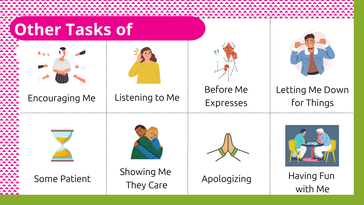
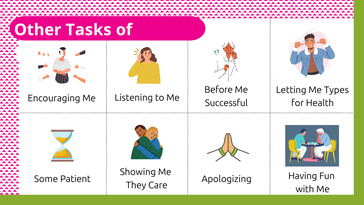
Down: Down -> Types (336, 90)
Expresses: Expresses -> Successful (226, 103)
Things: Things -> Health (320, 103)
